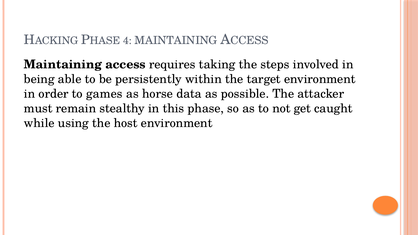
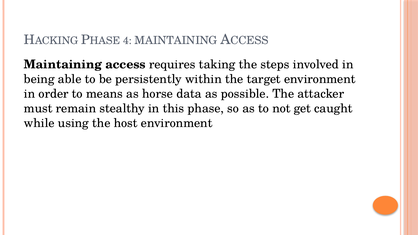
games: games -> means (105, 94)
